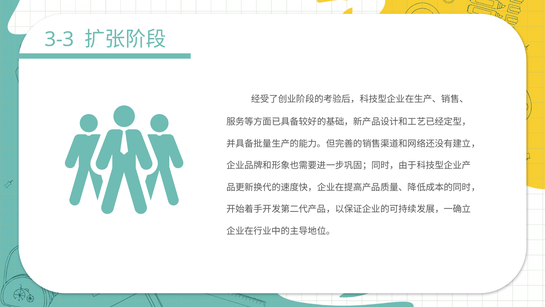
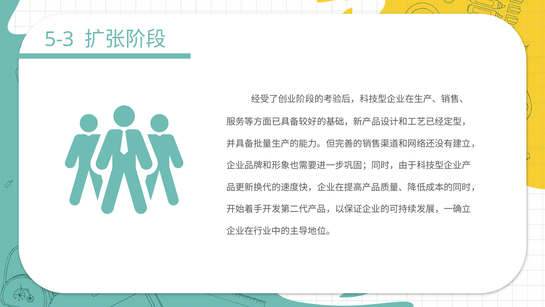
3-3: 3-3 -> 5-3 (59, 39)
